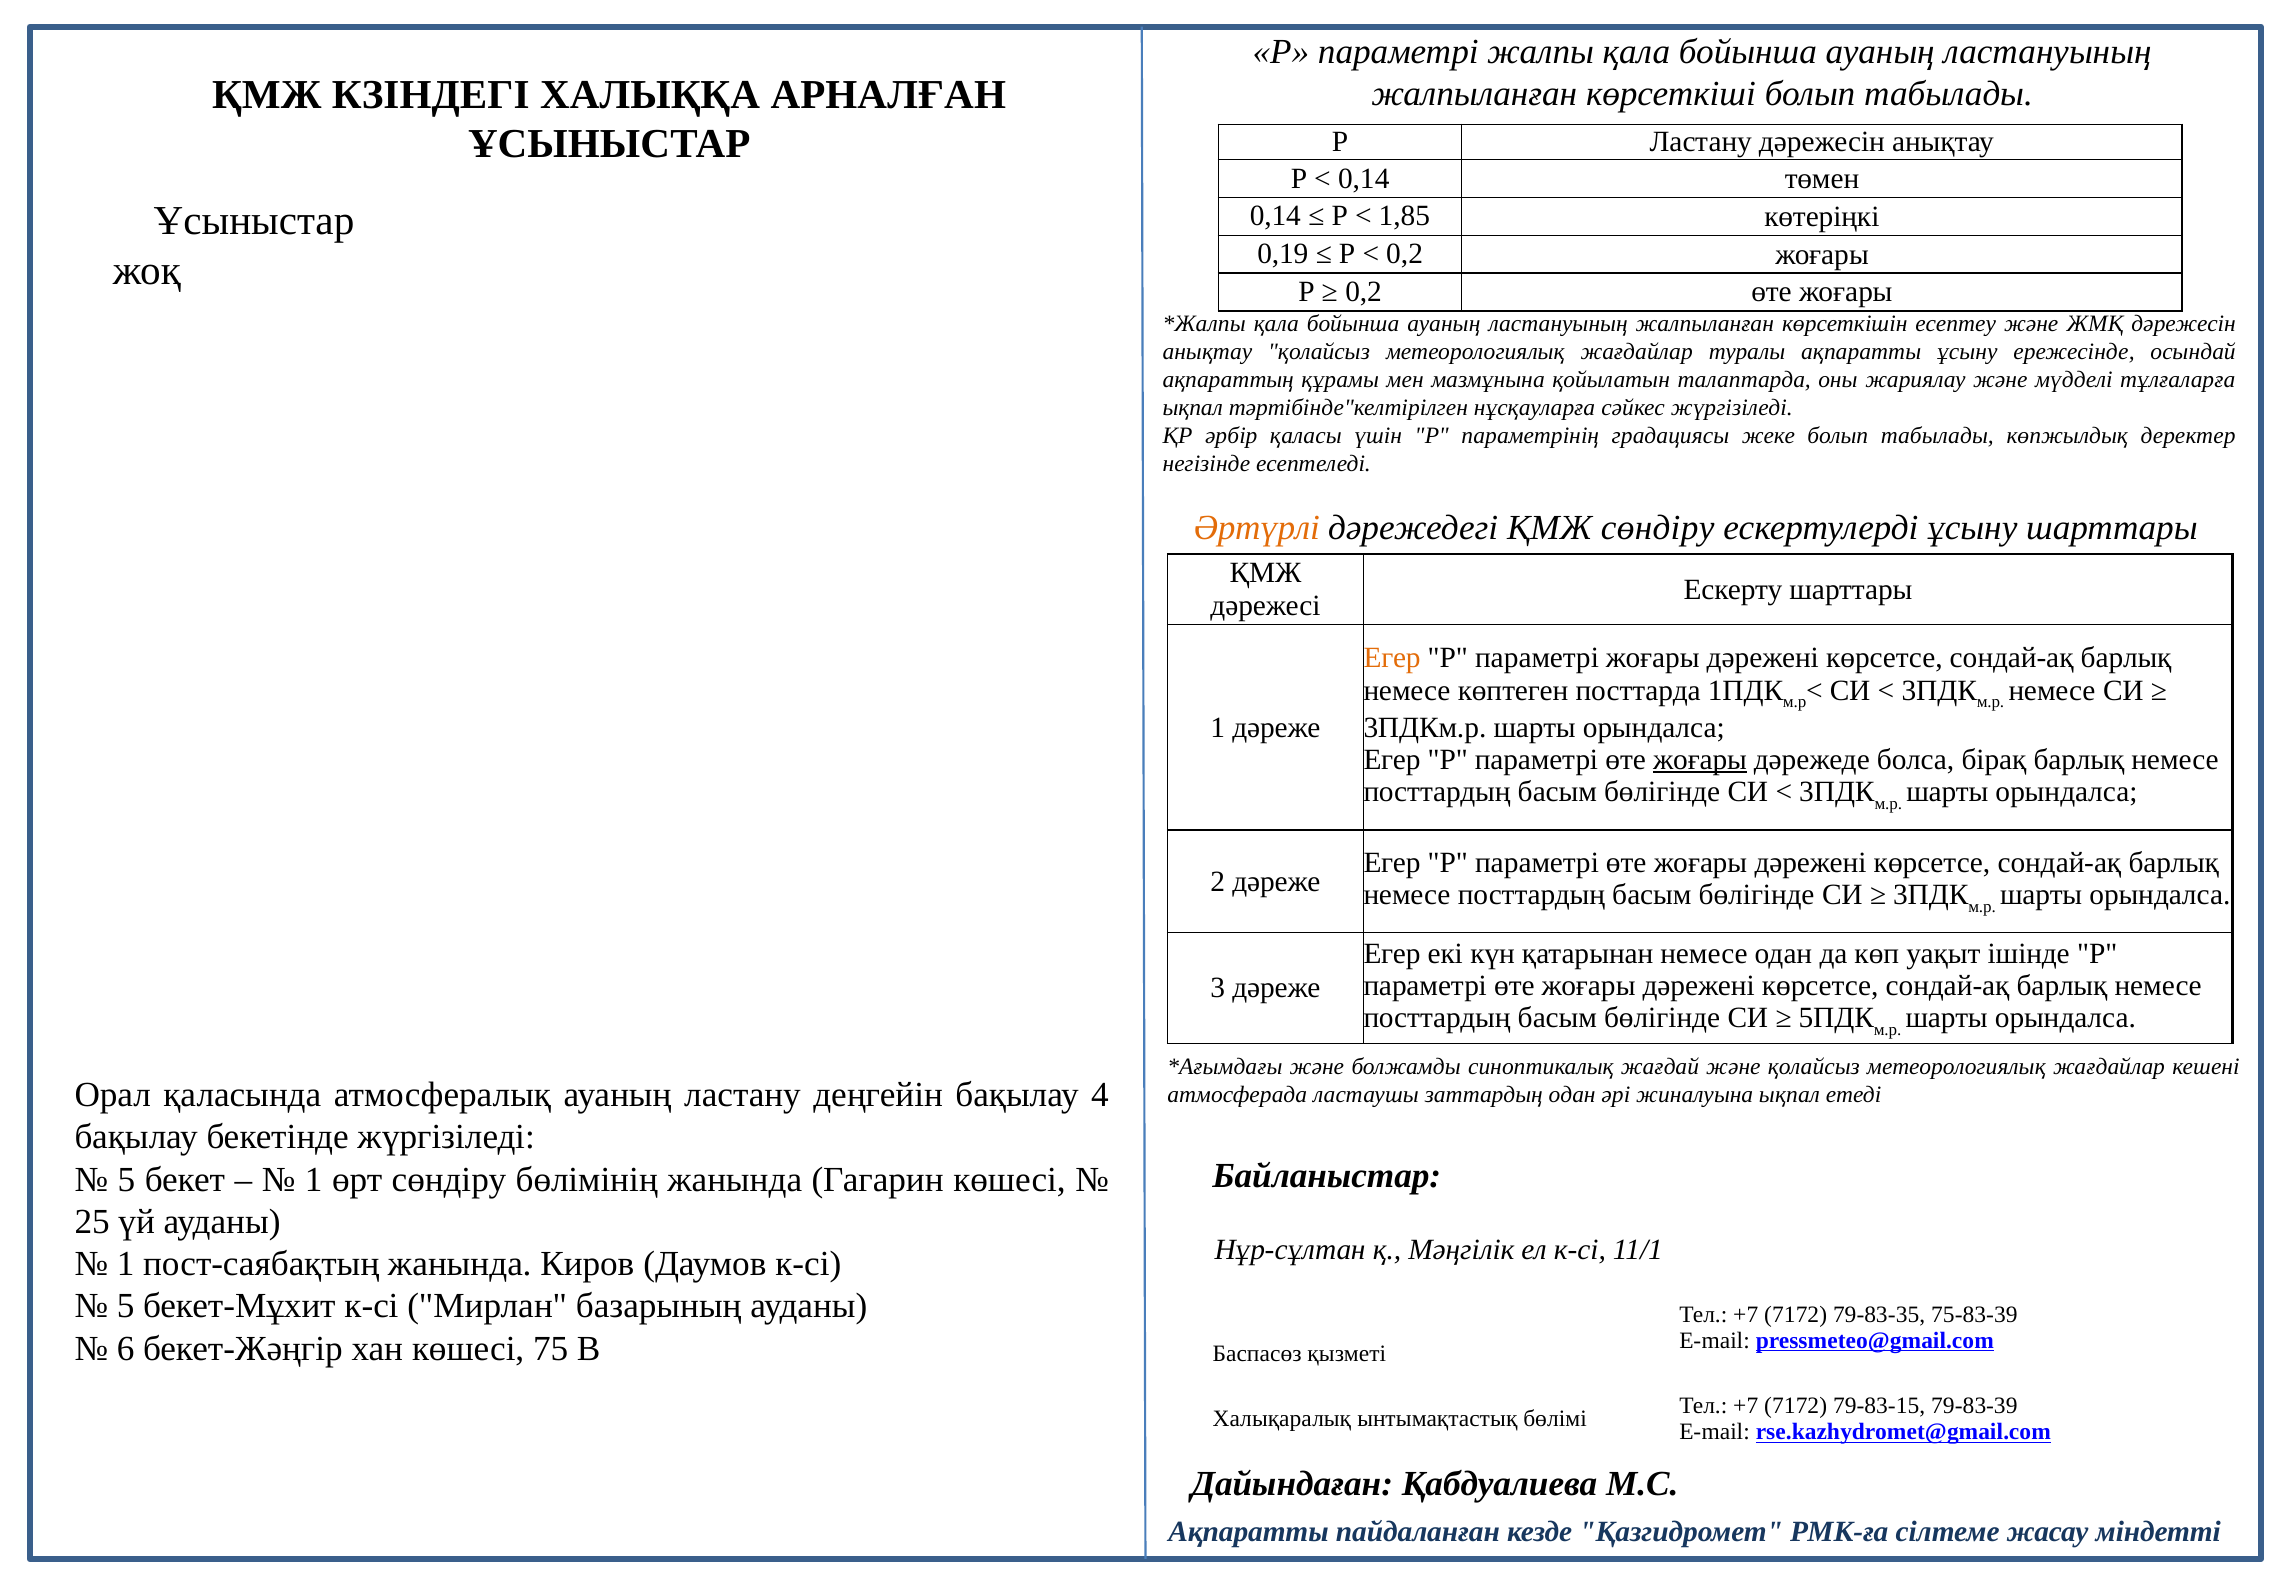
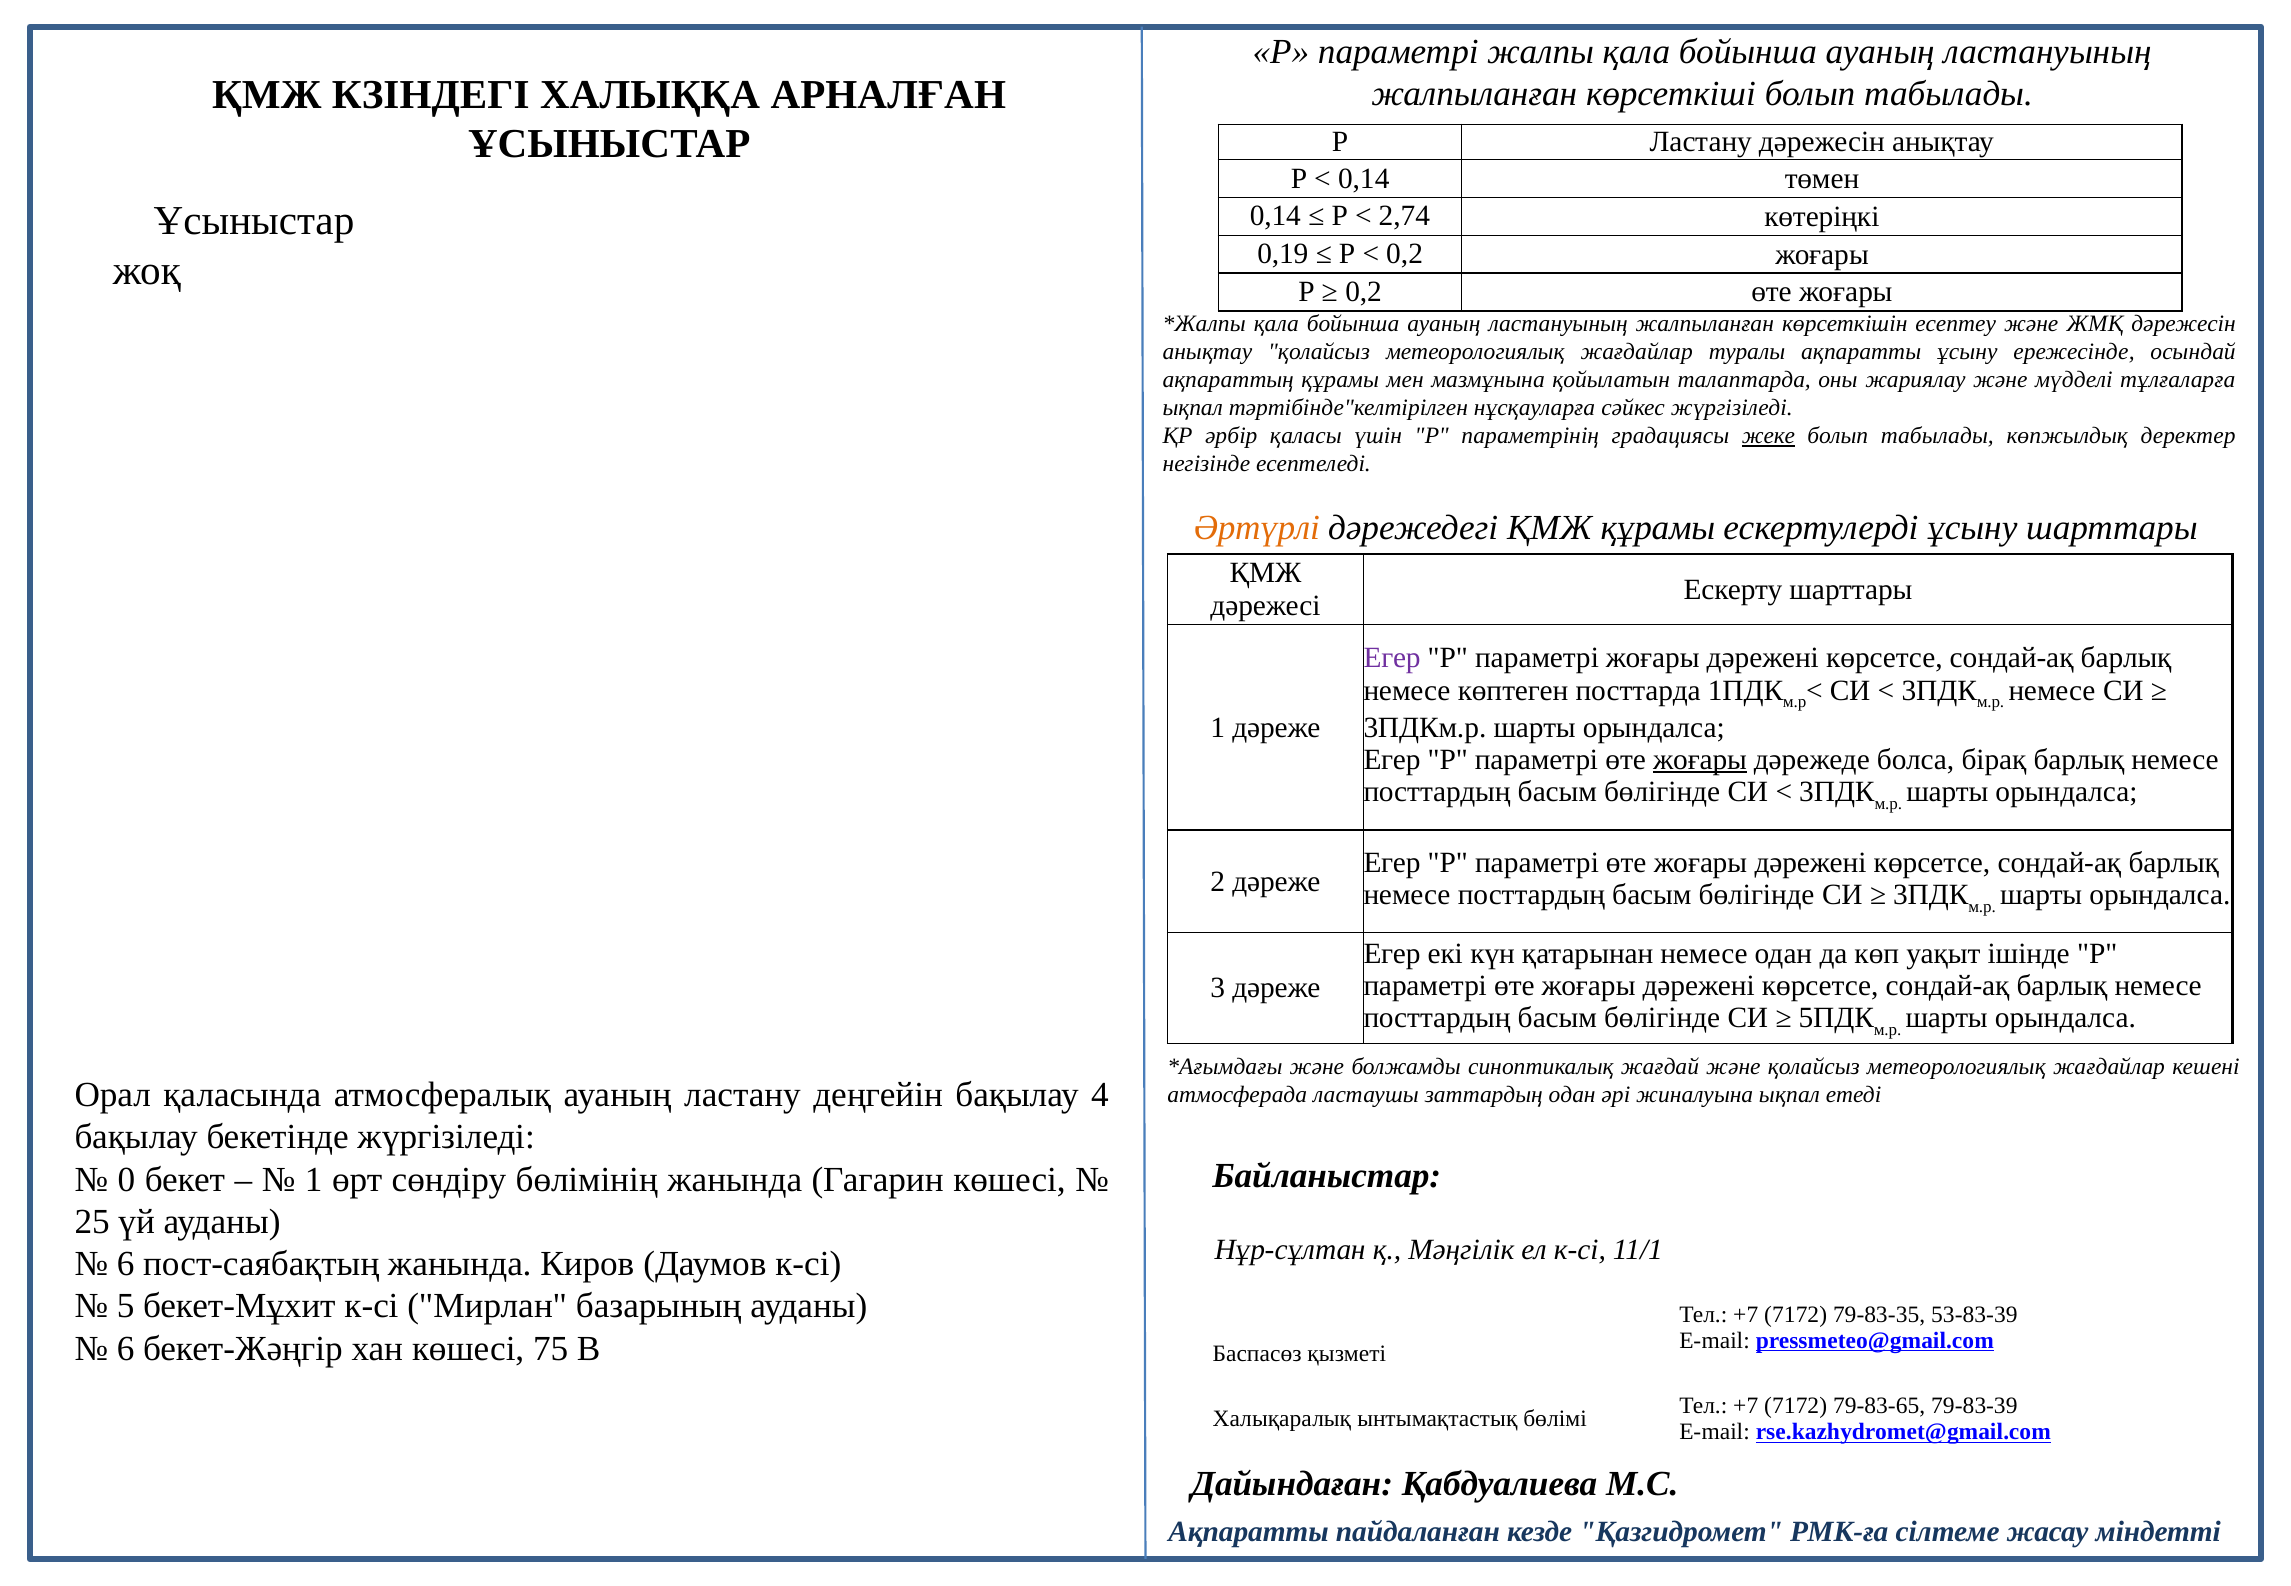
1,85: 1,85 -> 2,74 (1404, 216)
жеке underline: none -> present (1768, 436)
ҚМЖ сөндіру: сөндіру -> құрамы (1658, 527)
Егер colour: orange -> purple (1392, 658)
5: 5 -> 0 (126, 1179)
1: 1 -> 6 (126, 1264)
75-83-39: 75-83-39 -> 53-83-39 (1974, 1314)
79-83-15: 79-83-15 -> 79-83-65 (1879, 1406)
